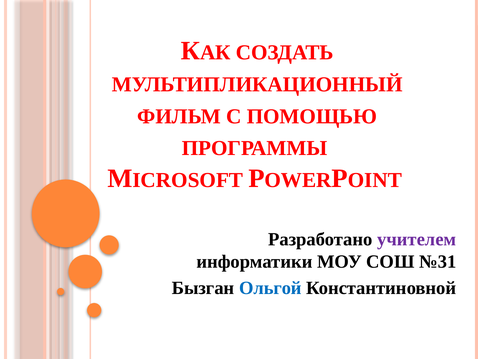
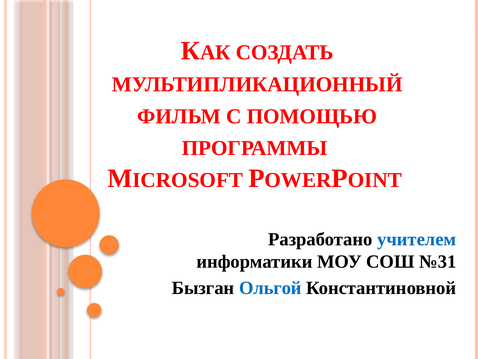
учителем colour: purple -> blue (417, 239)
